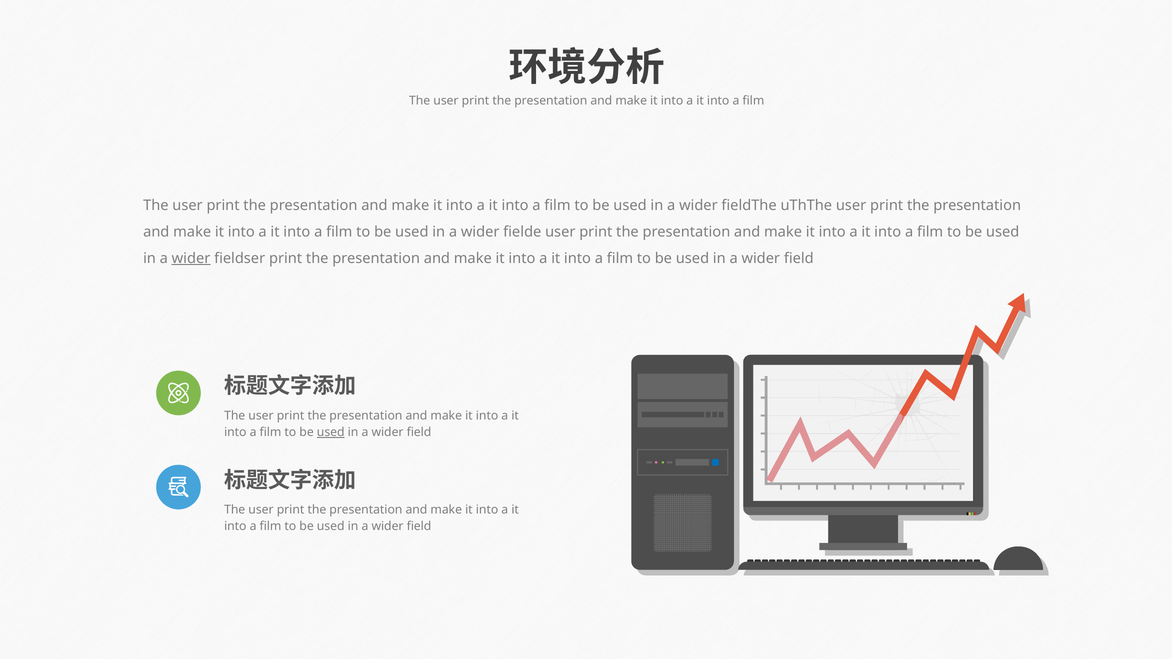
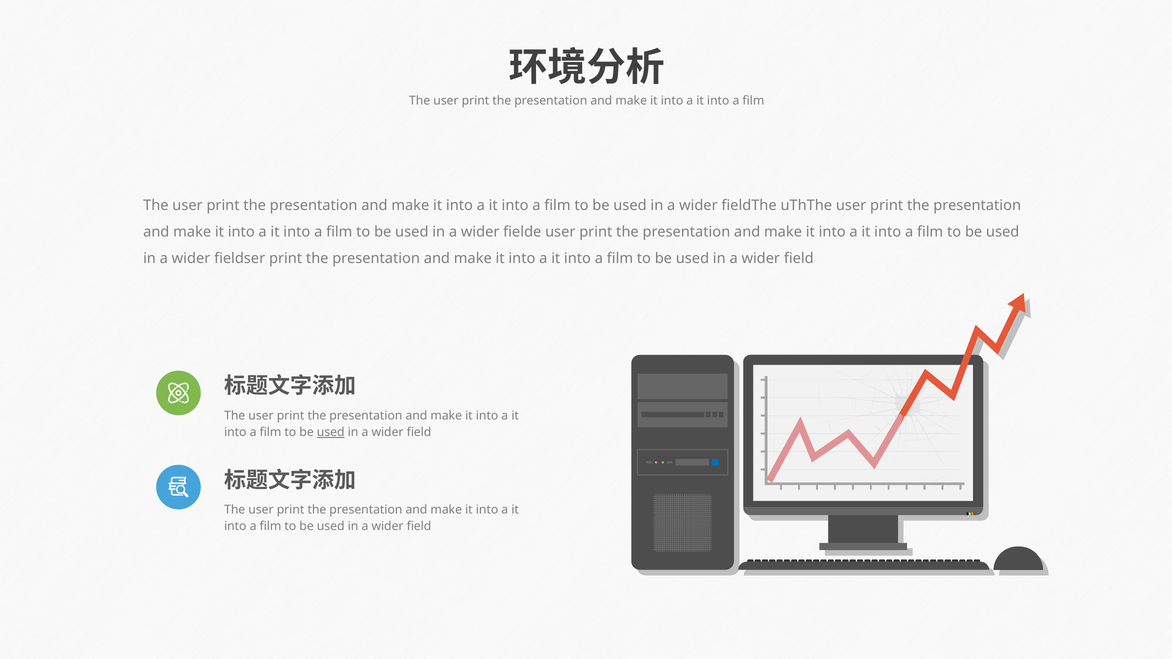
wider underline: present -> none (191, 258)
